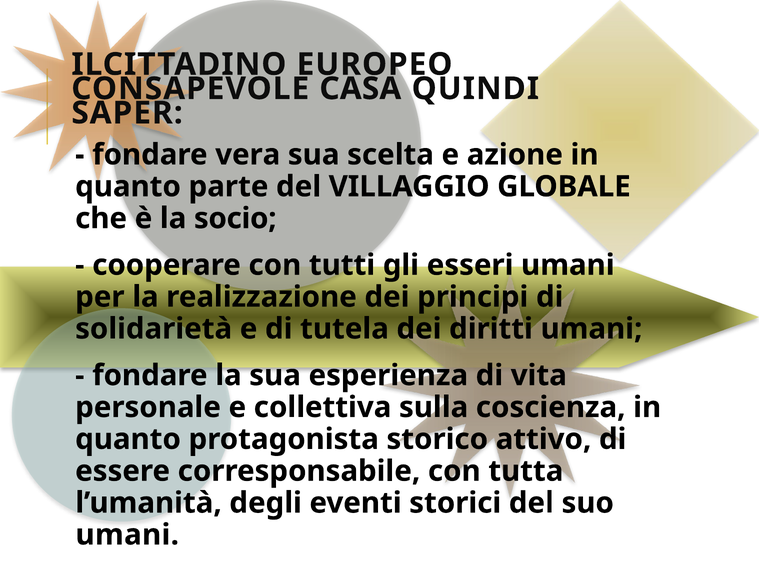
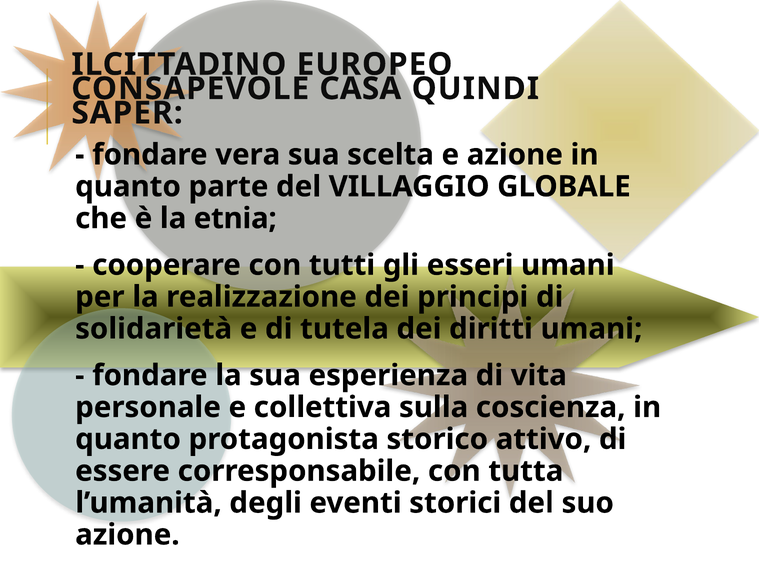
socio: socio -> etnia (235, 219)
umani: umani -> azione (127, 535)
